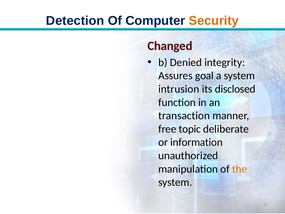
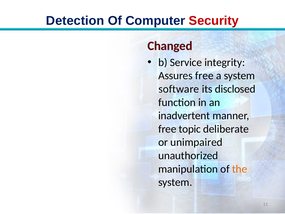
Security colour: orange -> red (214, 21)
Denied: Denied -> Service (186, 62)
Assures goal: goal -> free (204, 76)
intrusion: intrusion -> software (179, 89)
transaction: transaction -> inadvertent (184, 116)
information: information -> unimpaired (196, 142)
